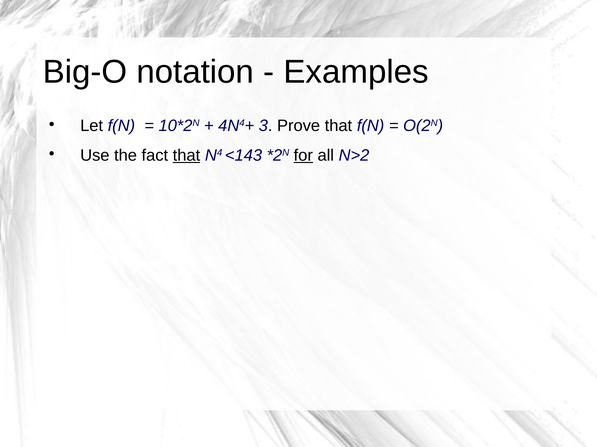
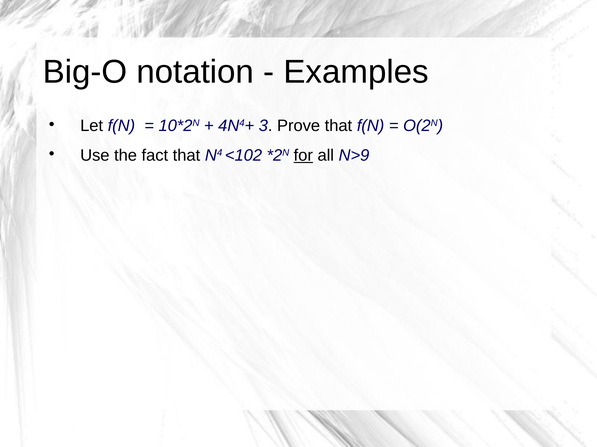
that underline: present -> none (186, 155)
<143: <143 -> <102 (243, 155)
N>2: N>2 -> N>9 (354, 155)
